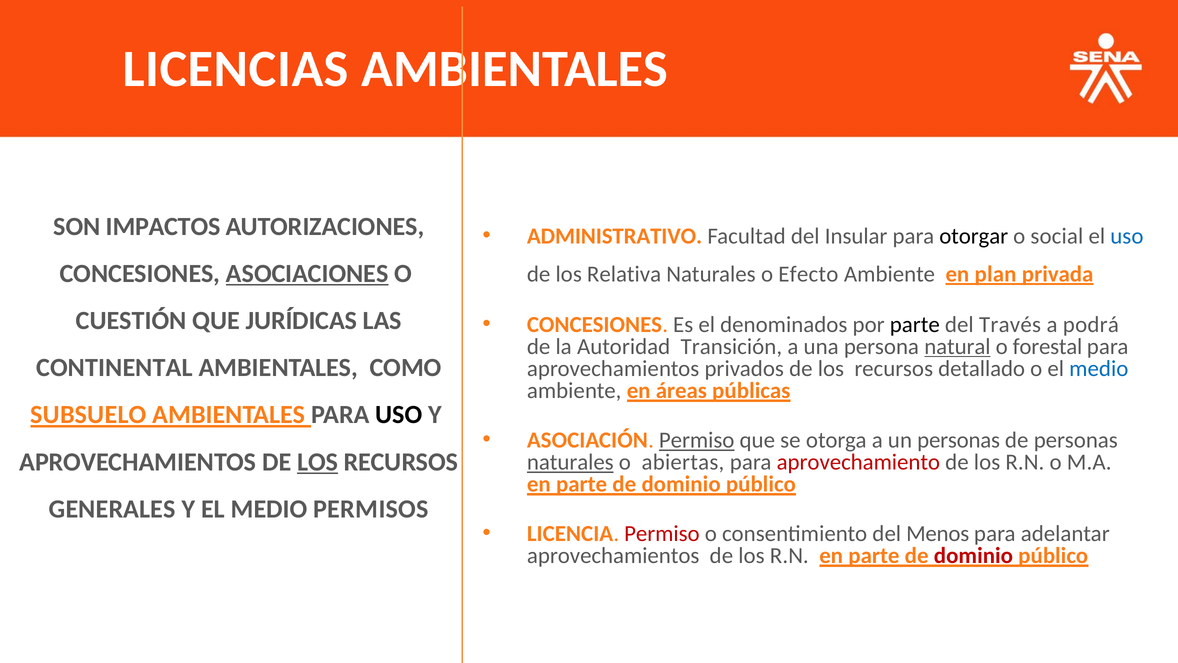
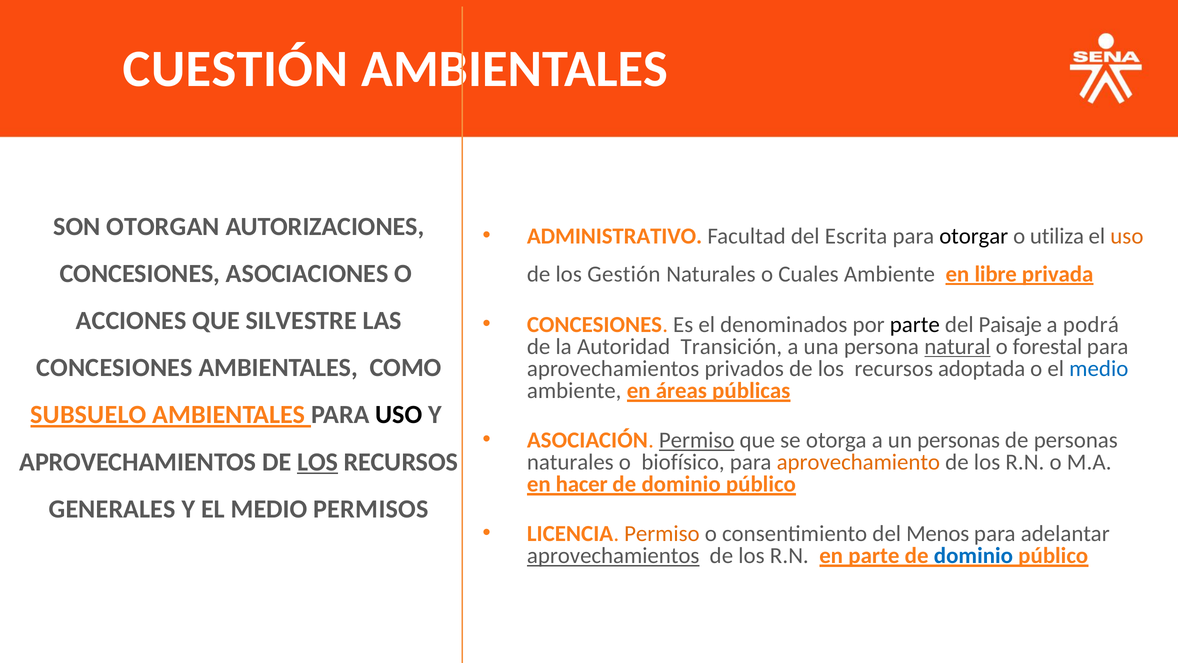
LICENCIAS: LICENCIAS -> CUESTIÓN (236, 69)
IMPACTOS: IMPACTOS -> OTORGAN (163, 226)
Insular: Insular -> Escrita (856, 236)
social: social -> utiliza (1057, 236)
uso colour: blue -> orange (1127, 236)
ASOCIACIONES underline: present -> none (307, 273)
Relativa: Relativa -> Gestión (624, 274)
Efecto: Efecto -> Cuales (808, 274)
plan: plan -> libre (996, 274)
CUESTIÓN: CUESTIÓN -> ACCIONES (131, 320)
JURÍDICAS: JURÍDICAS -> SILVESTRE (301, 320)
Través: Través -> Paisaje (1010, 324)
CONTINENTAL: CONTINENTAL -> CONCESIONES (114, 367)
detallado: detallado -> adoptada (982, 368)
naturales underline: present -> none (570, 462)
abiertas: abiertas -> biofísico (683, 462)
aprovechamiento colour: red -> orange (858, 462)
parte: parte -> hacer (582, 484)
Permiso colour: red -> orange (662, 534)
aprovechamientos underline: none -> present (613, 556)
dominio colour: red -> blue (973, 556)
